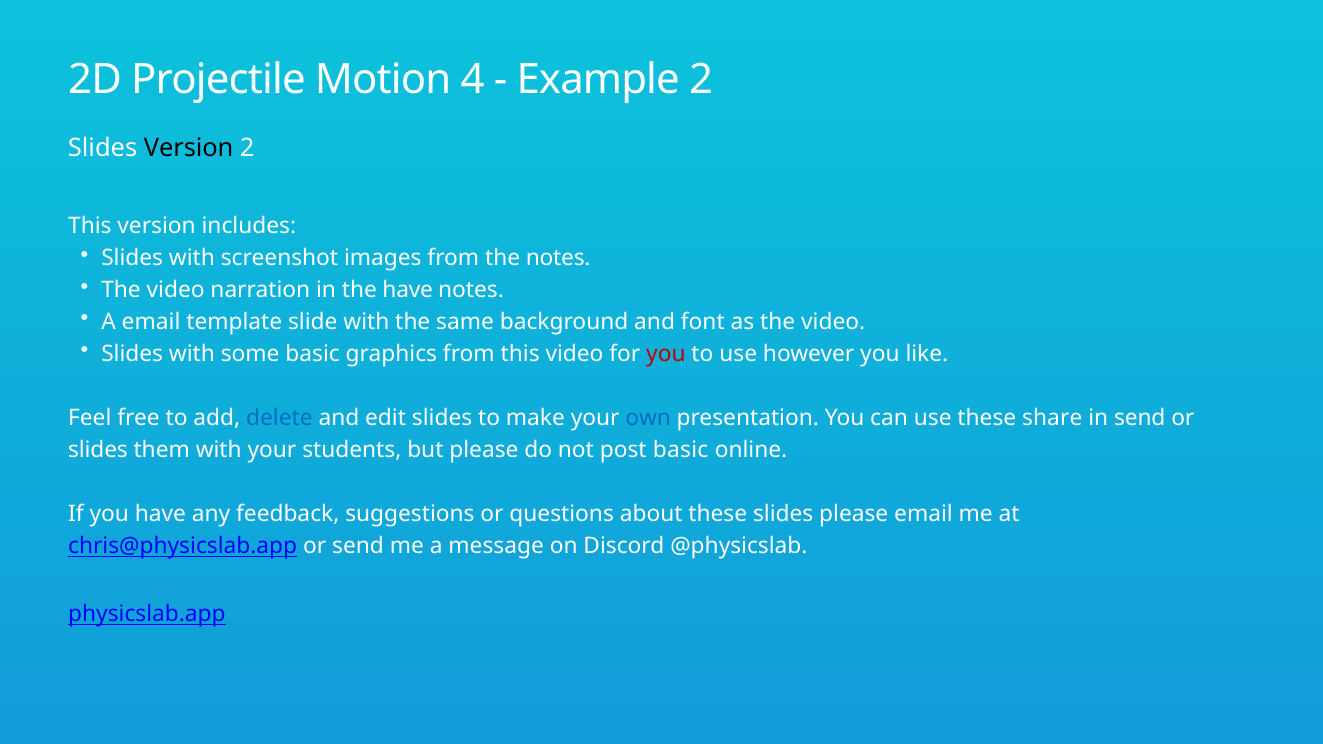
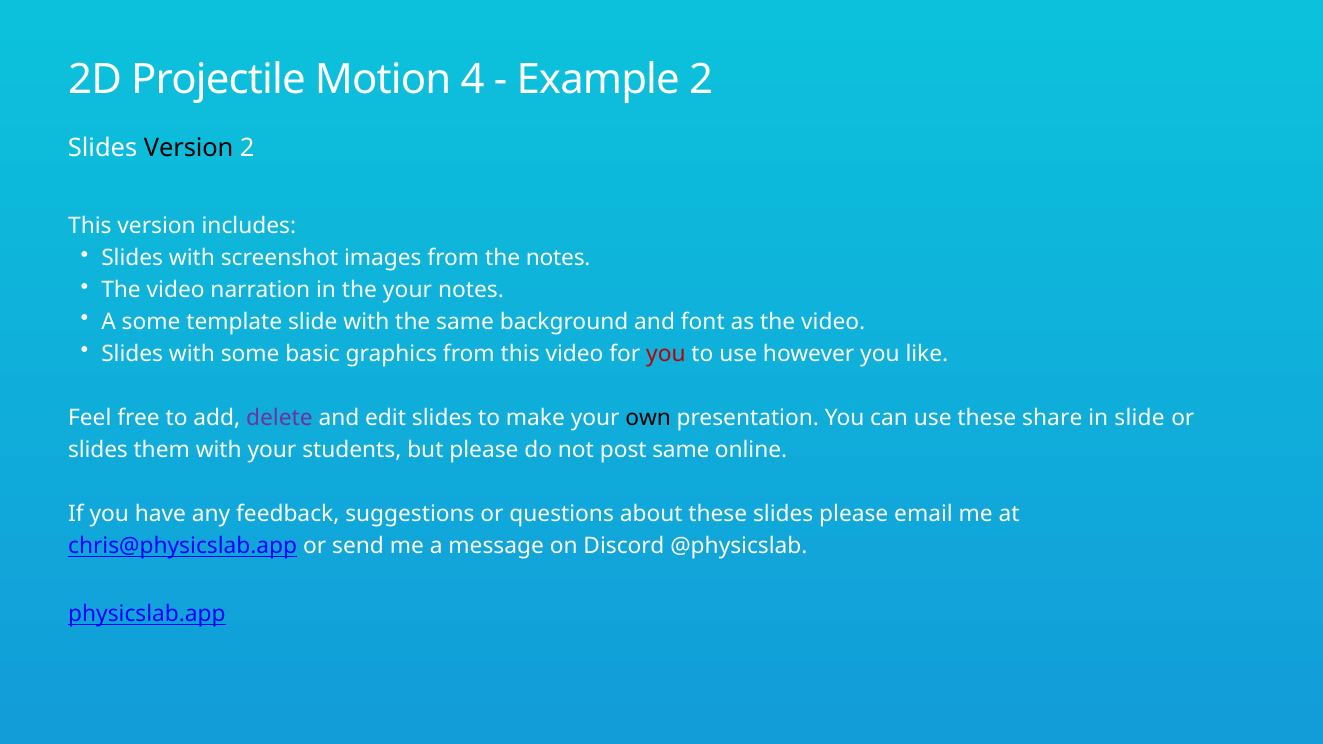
the have: have -> your (407, 290)
A email: email -> some (151, 322)
delete colour: blue -> purple (279, 418)
own colour: blue -> black (648, 418)
in send: send -> slide (1140, 418)
post basic: basic -> same (681, 450)
